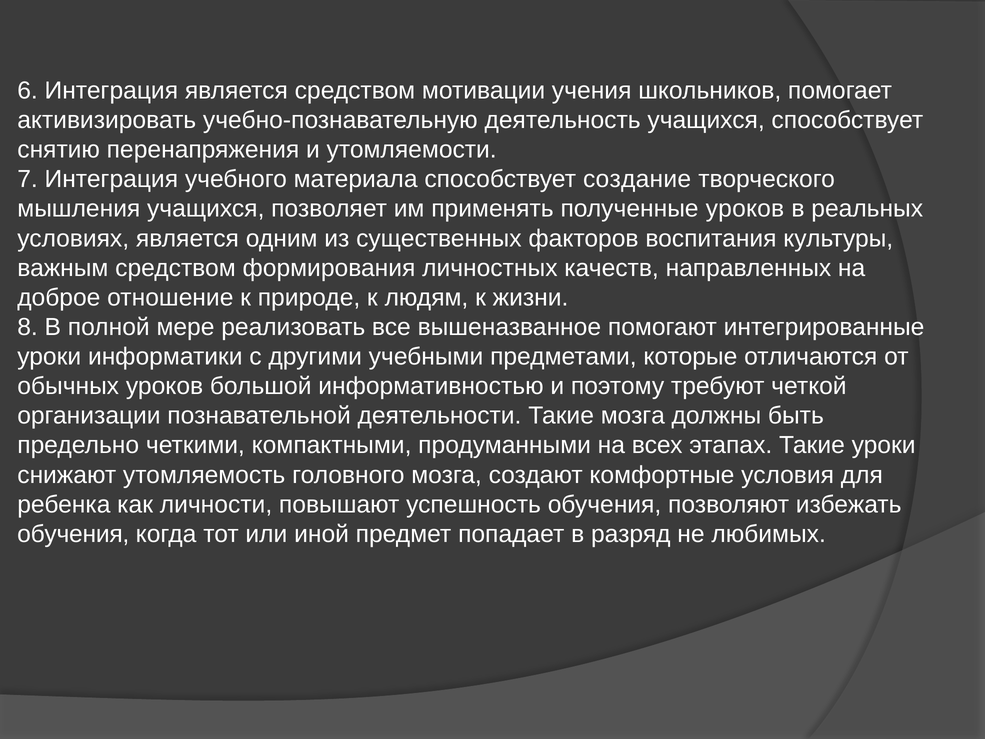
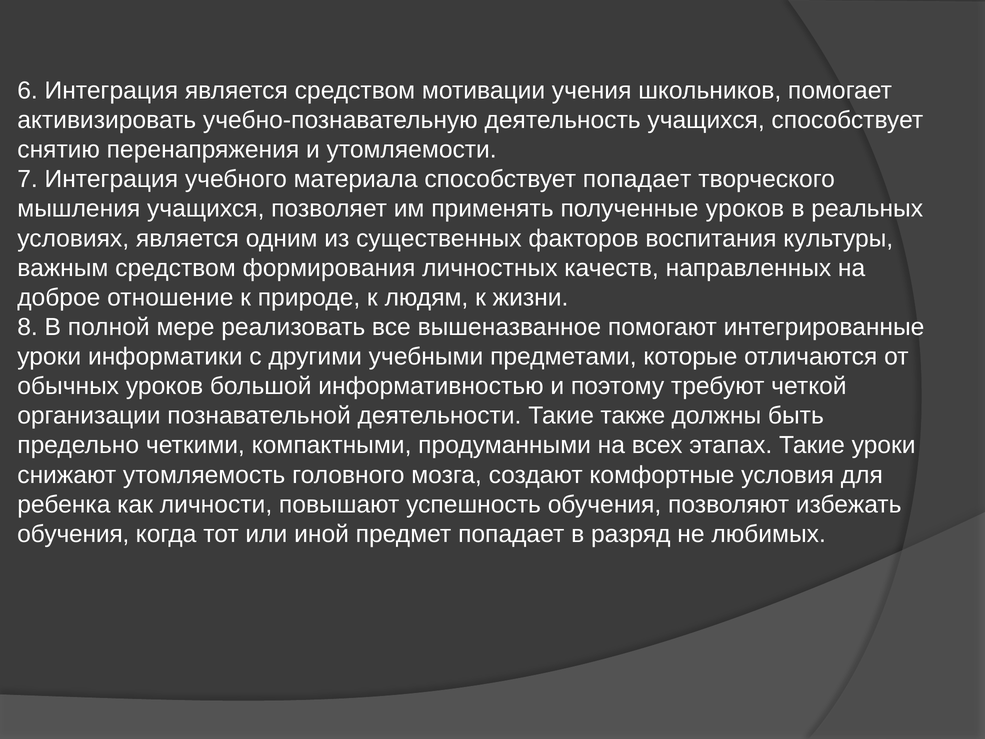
способствует создание: создание -> попадает (637, 179)
Такие мозга: мозга -> также (633, 416)
